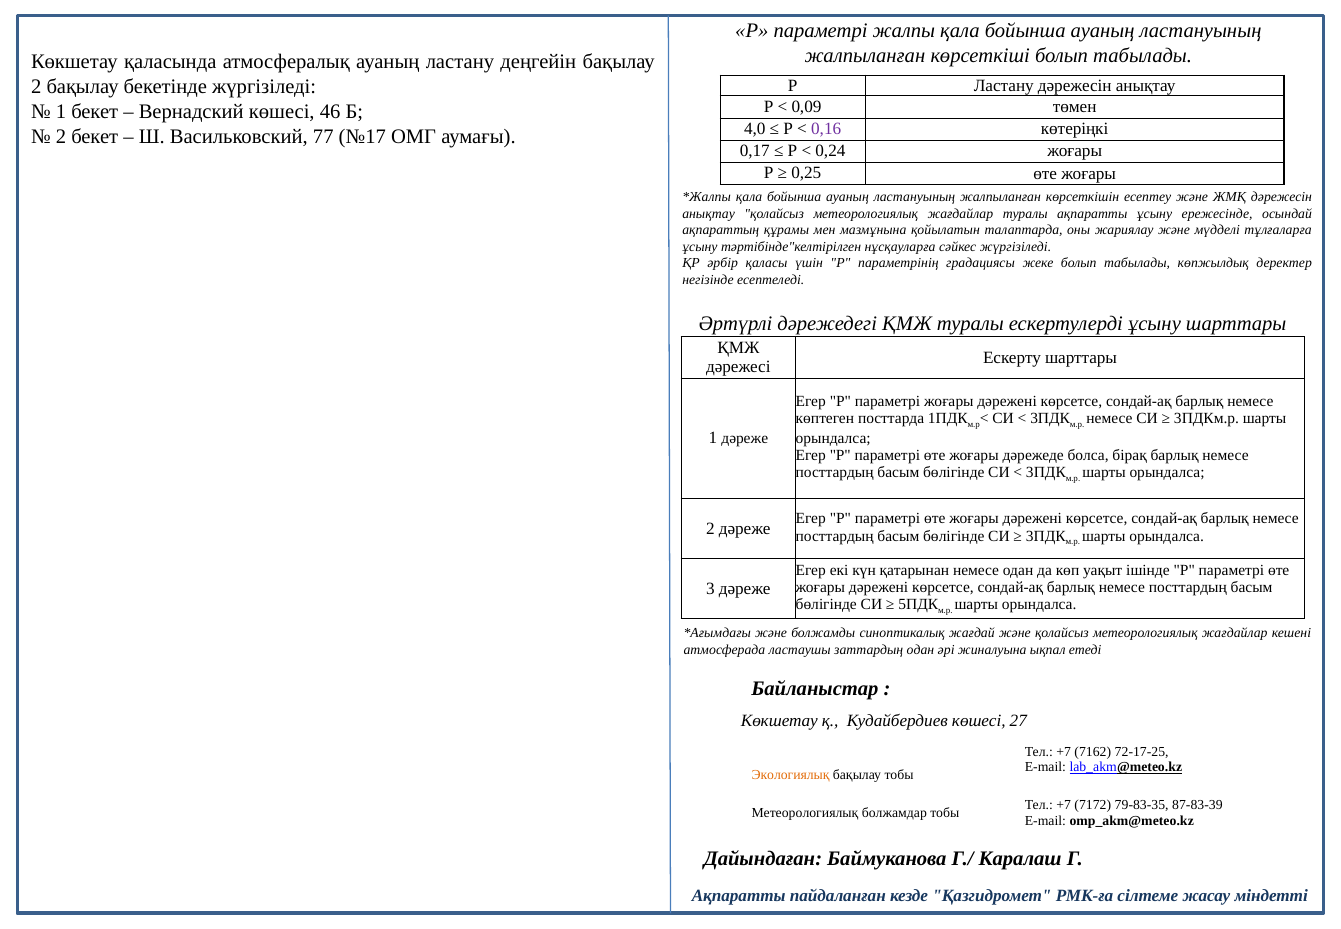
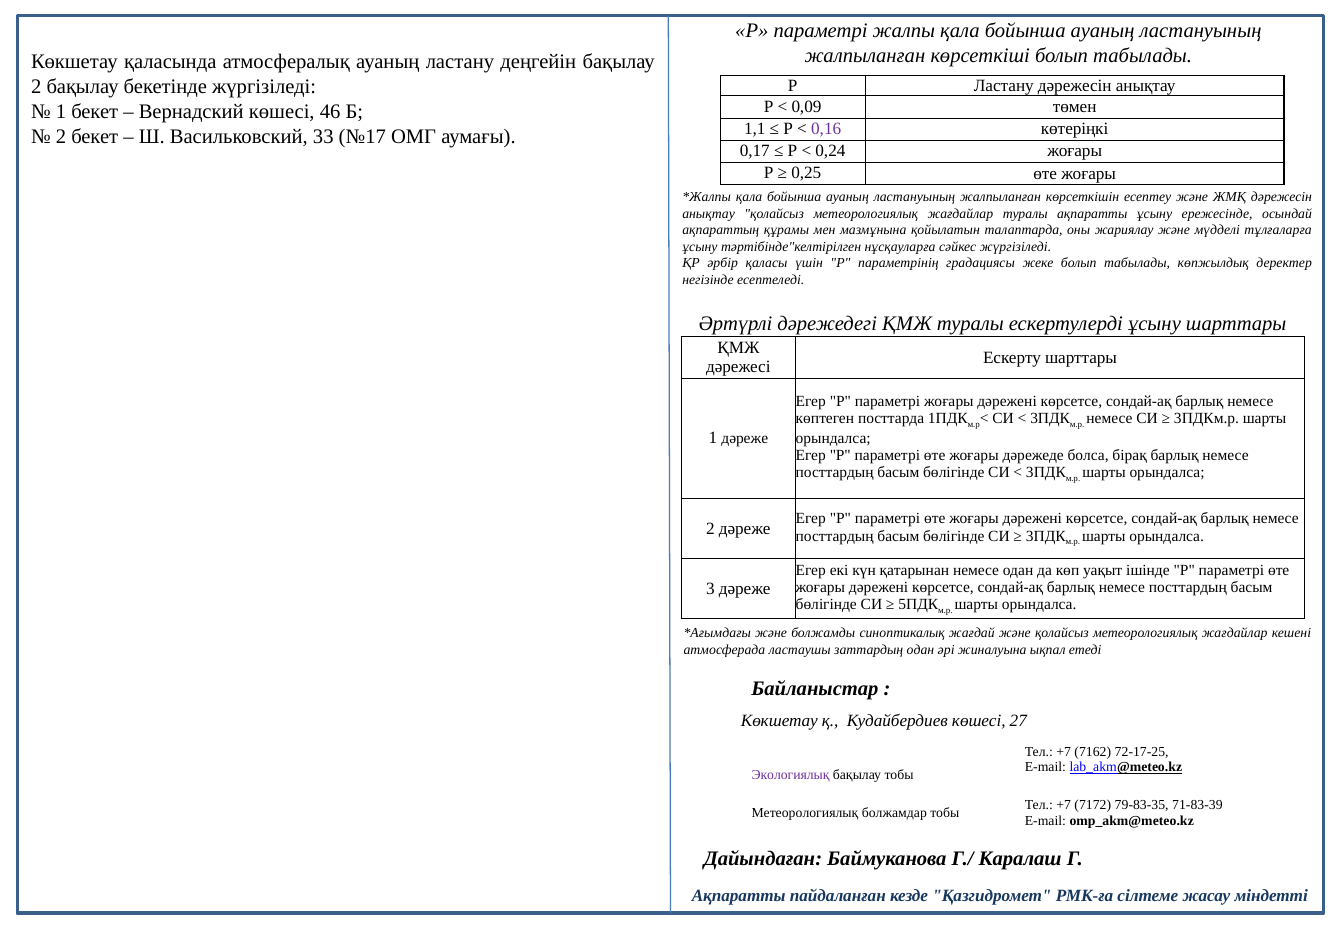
4,0: 4,0 -> 1,1 (755, 129)
77: 77 -> 33 (323, 136)
Экологиялық colour: orange -> purple (791, 774)
87-83-39: 87-83-39 -> 71-83-39 (1197, 805)
